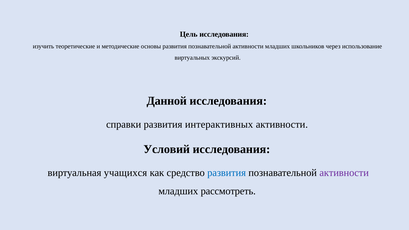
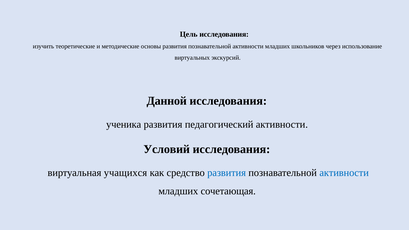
справки: справки -> ученика (124, 124)
интерактивных: интерактивных -> педагогический (219, 124)
активности colour: purple -> blue (344, 173)
рассмотреть: рассмотреть -> сочетающая (228, 191)
